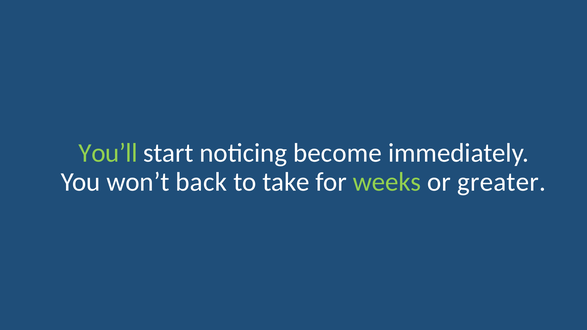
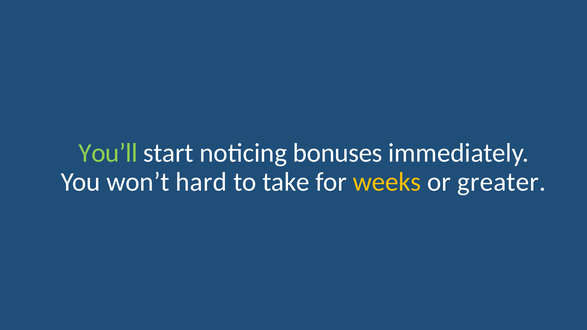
become: become -> bonuses (338, 153)
back: back -> hard (201, 182)
weeks colour: light green -> yellow (387, 182)
